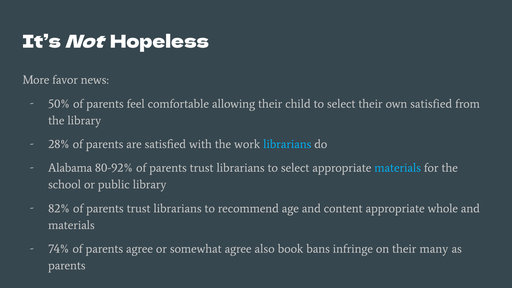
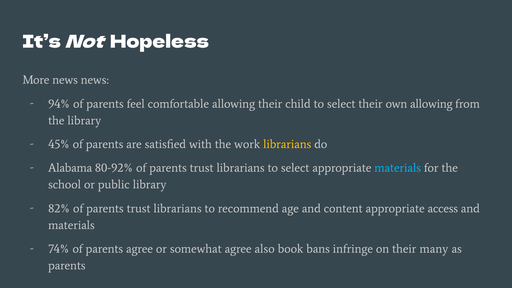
More favor: favor -> news (65, 80)
50%: 50% -> 94% (59, 104)
own satisfied: satisfied -> allowing (431, 104)
28%: 28% -> 45% (59, 144)
librarians colour: light blue -> yellow (287, 144)
whole: whole -> access (443, 208)
